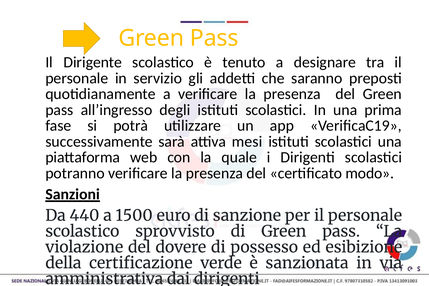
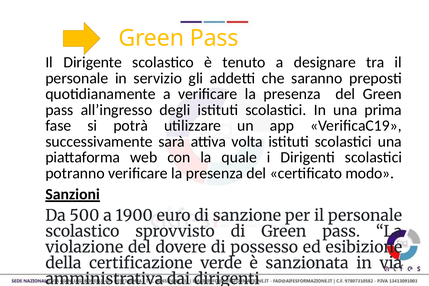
mesi: mesi -> volta (247, 142)
440: 440 -> 500 (84, 216)
1500: 1500 -> 1900 (134, 216)
